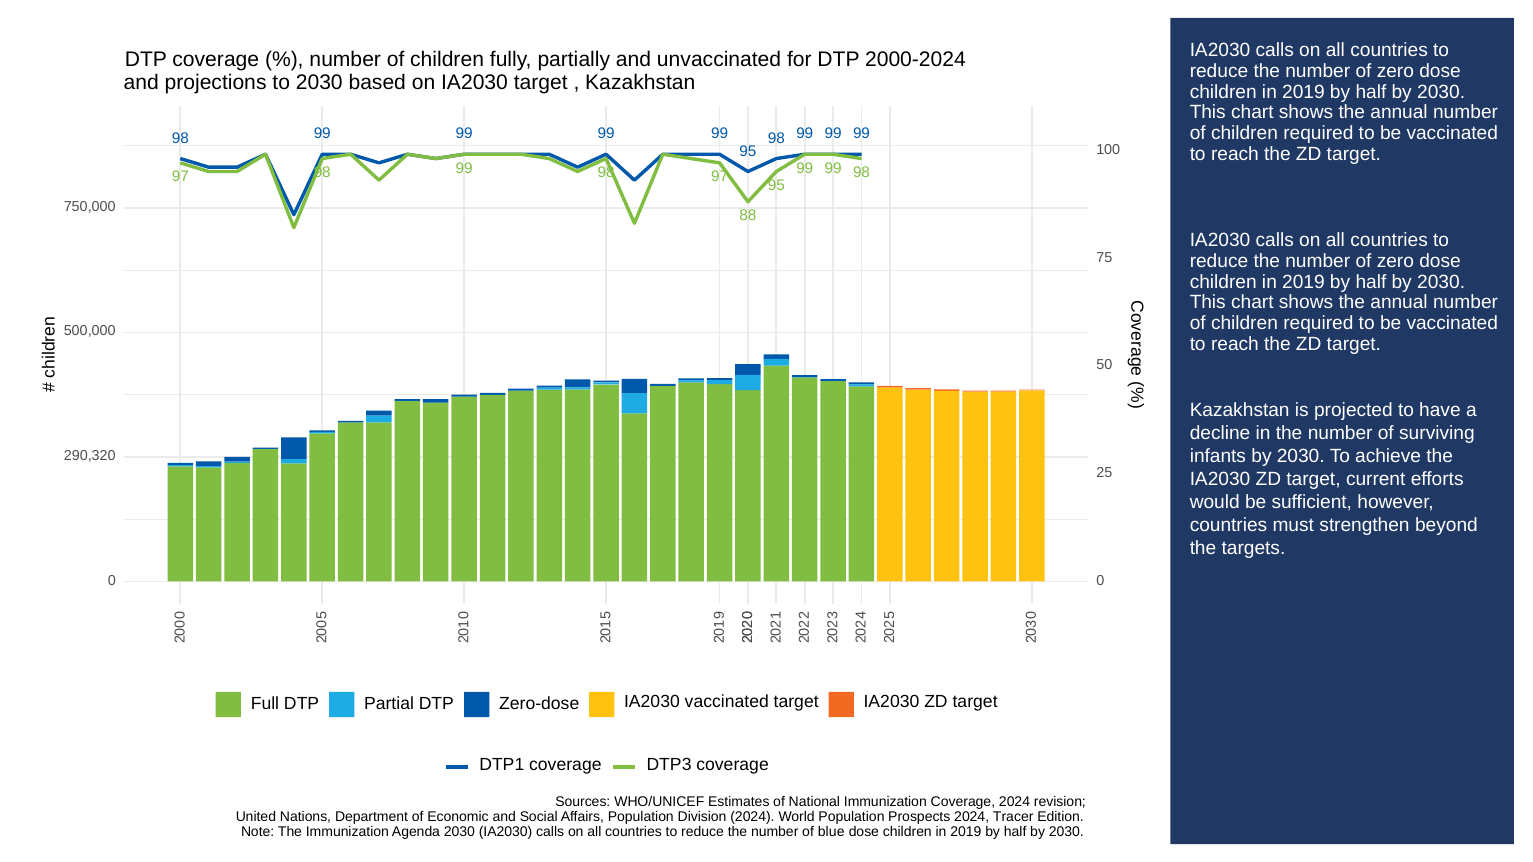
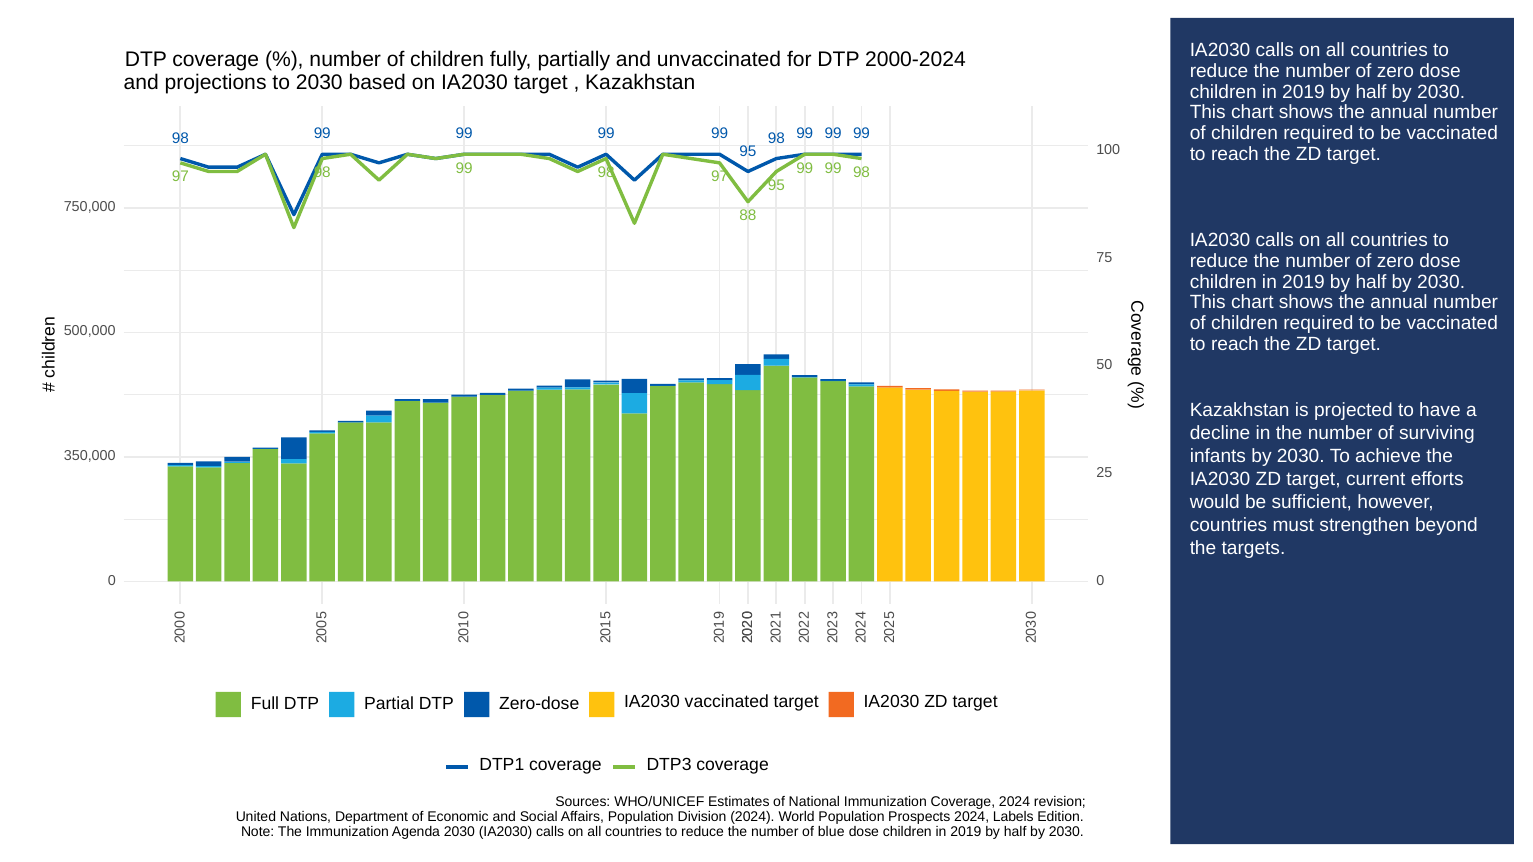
290,320: 290,320 -> 350,000 (90, 456)
Tracer: Tracer -> Labels (1013, 817)
